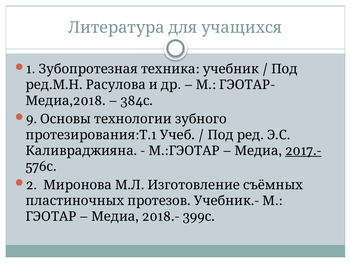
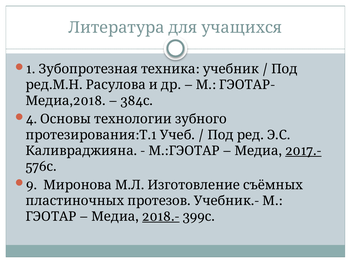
9: 9 -> 4 (32, 119)
2: 2 -> 9 (32, 185)
2018.- underline: none -> present (161, 217)
